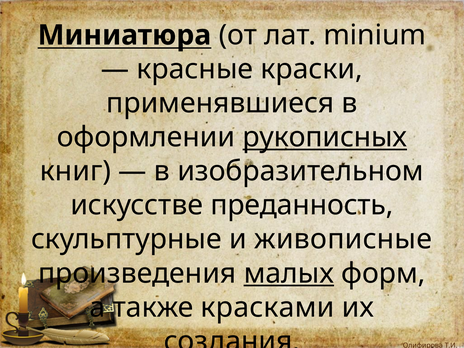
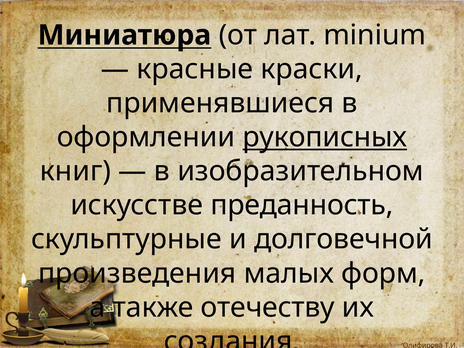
живописные: живописные -> долговечной (343, 239)
малых underline: present -> none (289, 273)
красками: красками -> отечеству (268, 307)
